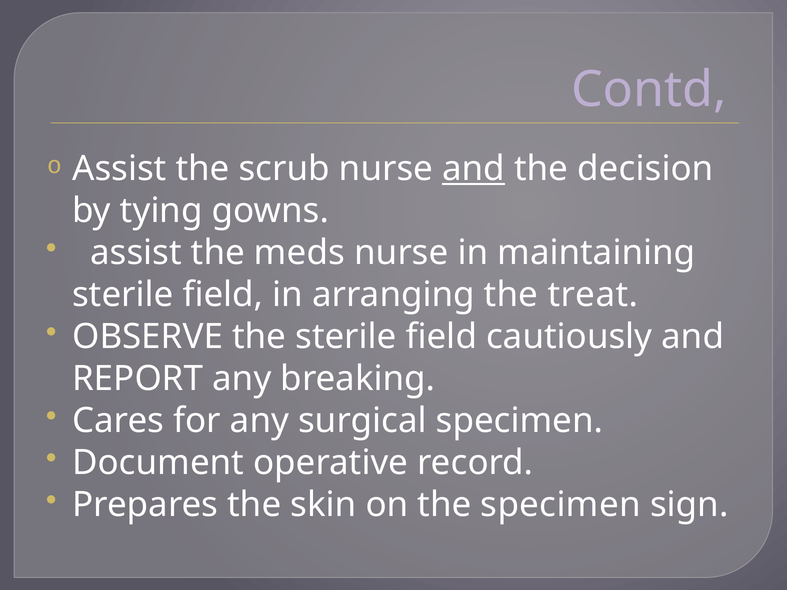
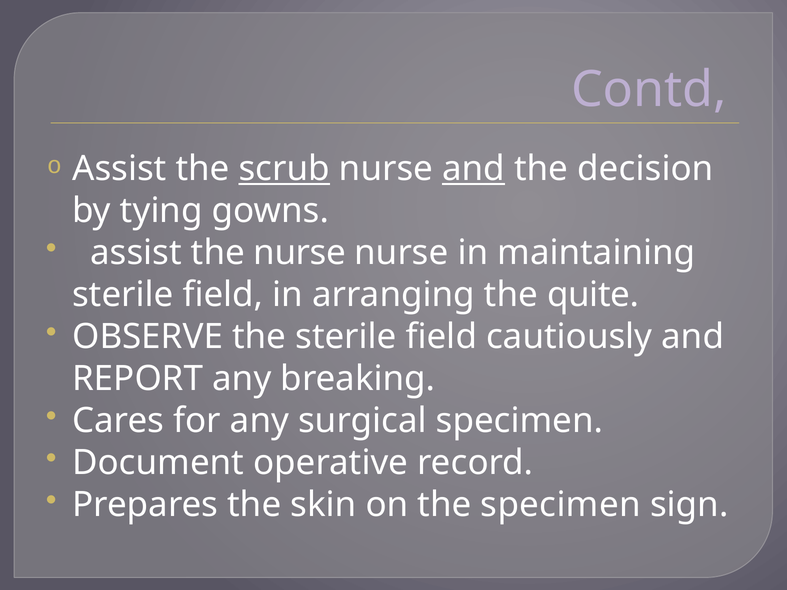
scrub underline: none -> present (284, 169)
the meds: meds -> nurse (300, 253)
treat: treat -> quite (593, 295)
